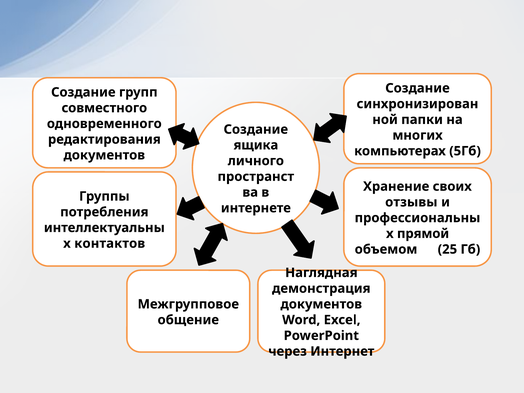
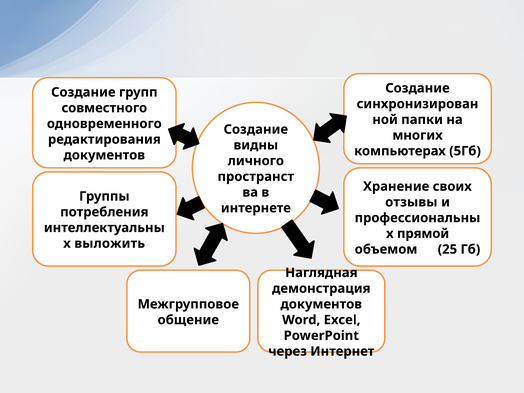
ящика: ящика -> видны (256, 145)
контактов: контактов -> выложить (110, 243)
